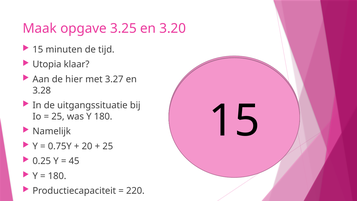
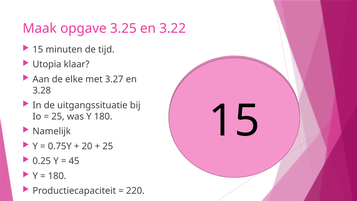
3.20: 3.20 -> 3.22 (173, 29)
hier: hier -> elke (74, 79)
